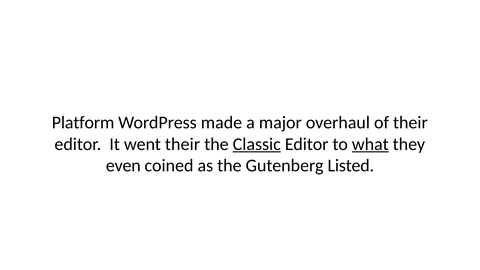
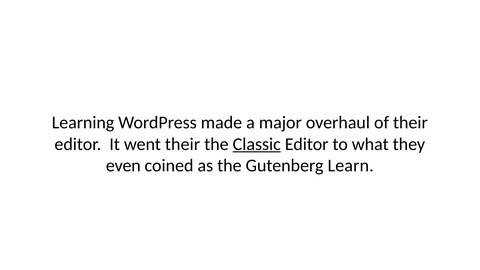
Platform: Platform -> Learning (83, 123)
what underline: present -> none (370, 144)
Listed: Listed -> Learn (351, 166)
